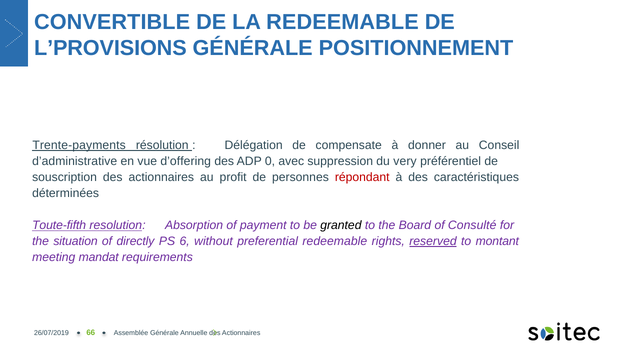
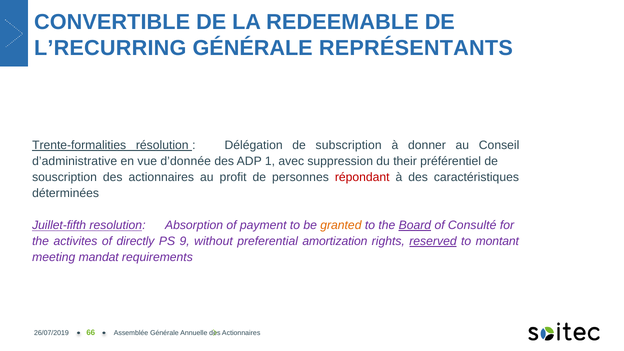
L’PROVISIONS: L’PROVISIONS -> L’RECURRING (110, 48)
POSITIONNEMENT: POSITIONNEMENT -> REPRÉSENTANTS (416, 48)
Trente-payments: Trente-payments -> Trente-formalities (79, 145)
compensate: compensate -> subscription (349, 145)
d’offering: d’offering -> d’donnée (186, 161)
0: 0 -> 1 (270, 161)
very: very -> their (405, 161)
Toute-fifth: Toute-fifth -> Juillet-fifth (59, 225)
granted colour: black -> orange (341, 225)
Board underline: none -> present (415, 225)
situation: situation -> activites (75, 241)
6: 6 -> 9 (185, 241)
preferential redeemable: redeemable -> amortization (335, 241)
